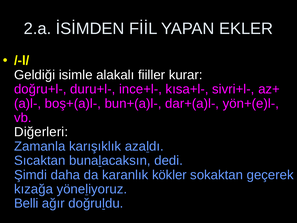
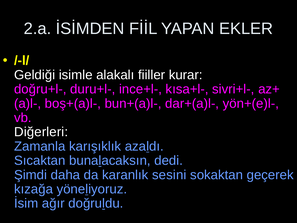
kökler: kökler -> sesini (169, 175)
Belli: Belli -> İsim (26, 203)
